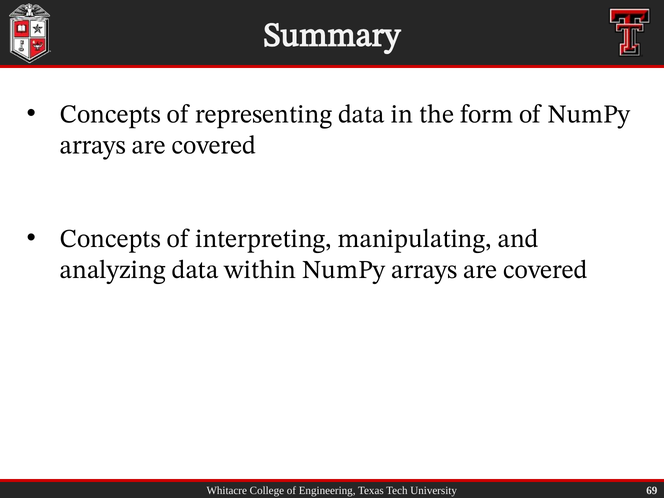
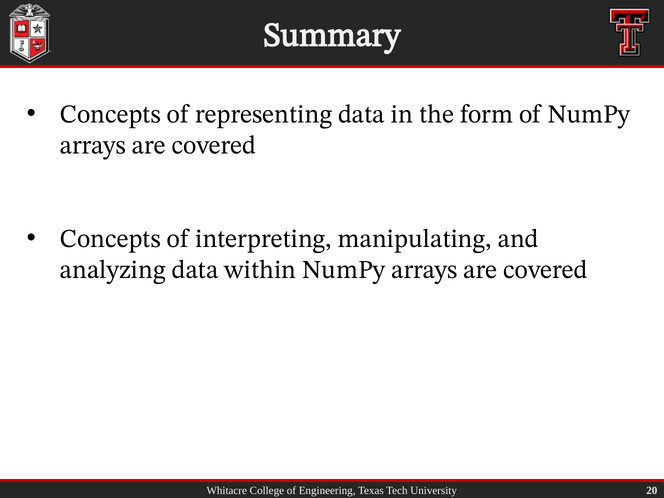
69: 69 -> 20 (652, 491)
